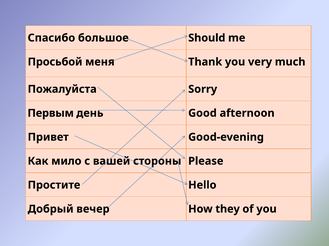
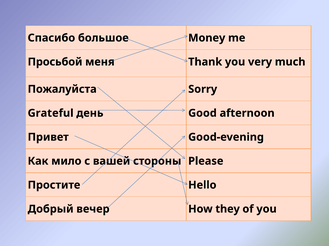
Should: Should -> Money (207, 38)
Первым: Первым -> Grateful (51, 113)
